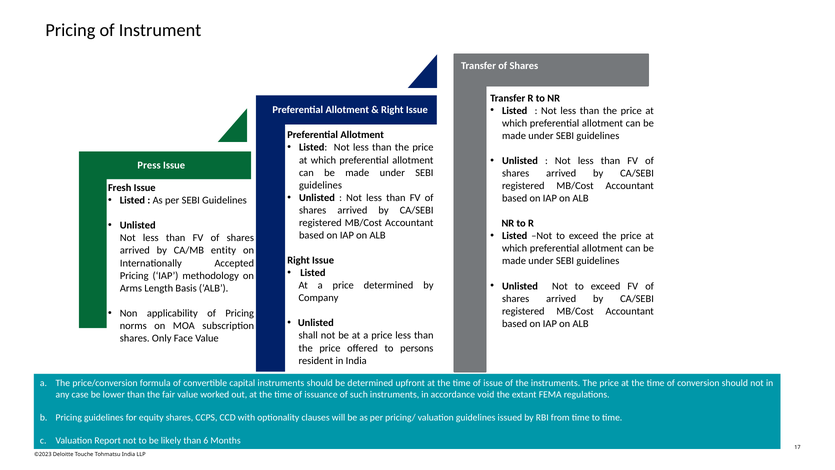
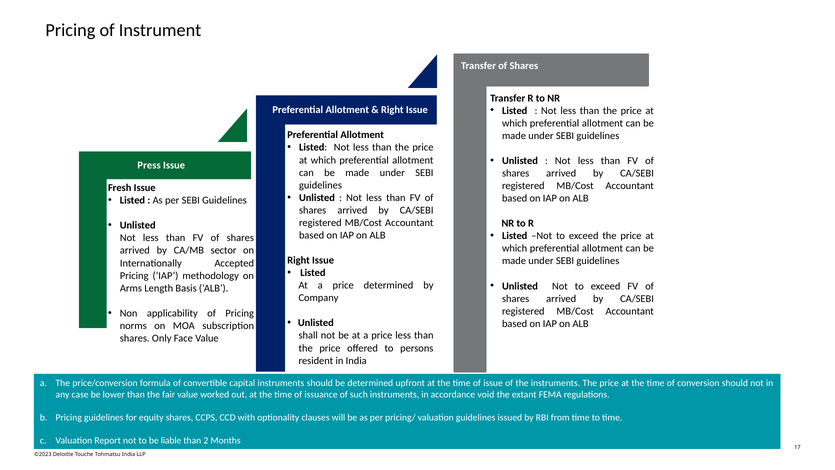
entity: entity -> sector (224, 250)
likely: likely -> liable (171, 441)
6: 6 -> 2 (206, 441)
